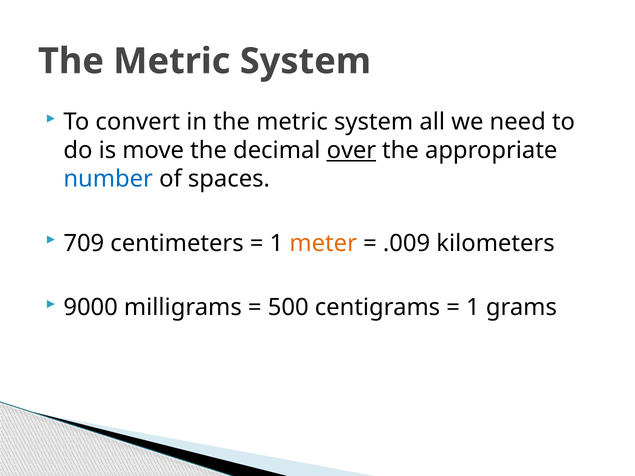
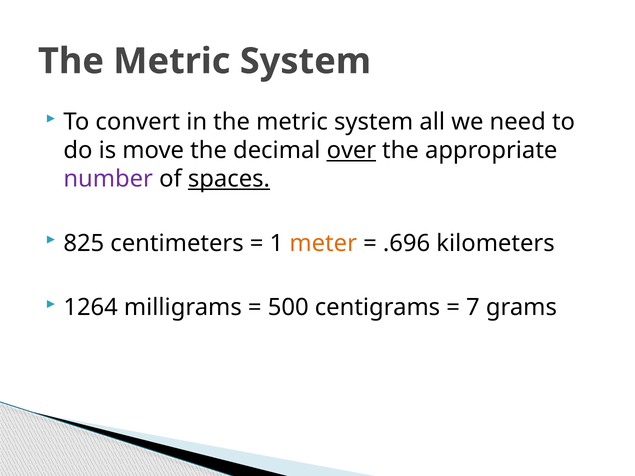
number colour: blue -> purple (108, 179)
spaces underline: none -> present (229, 179)
709: 709 -> 825 (84, 243)
.009: .009 -> .696 (407, 243)
9000: 9000 -> 1264 (91, 308)
1: 1 -> 7 (473, 308)
